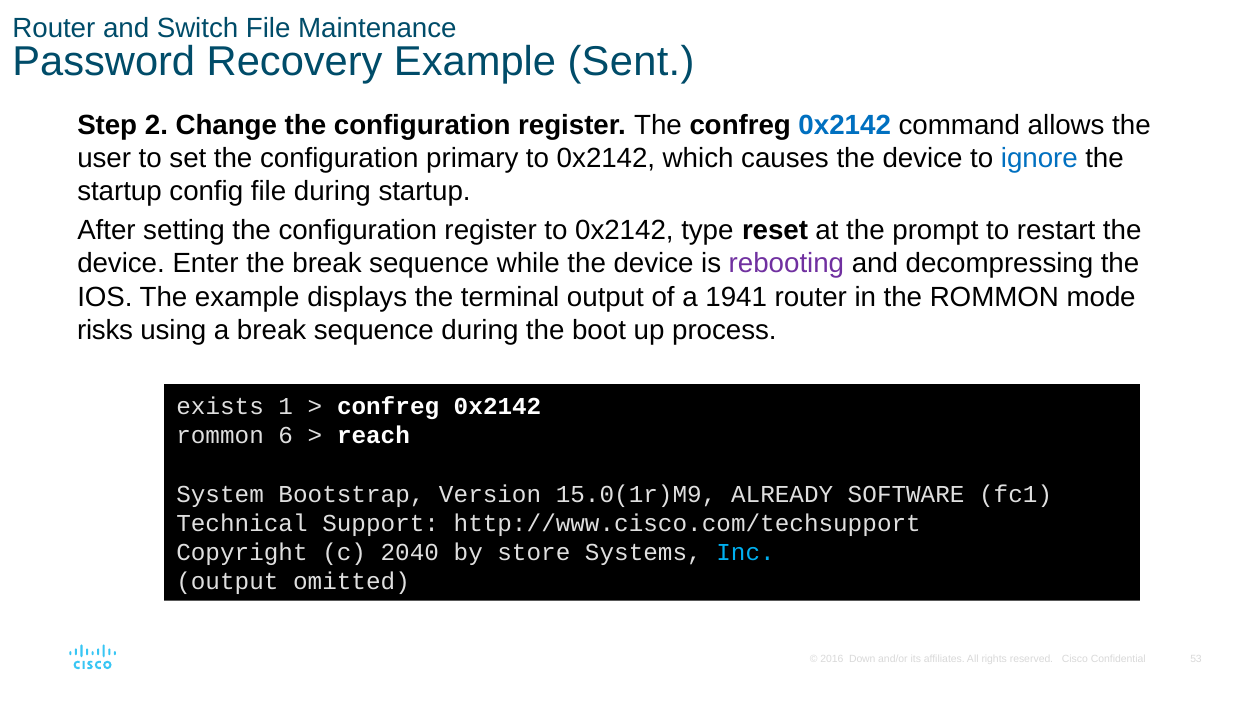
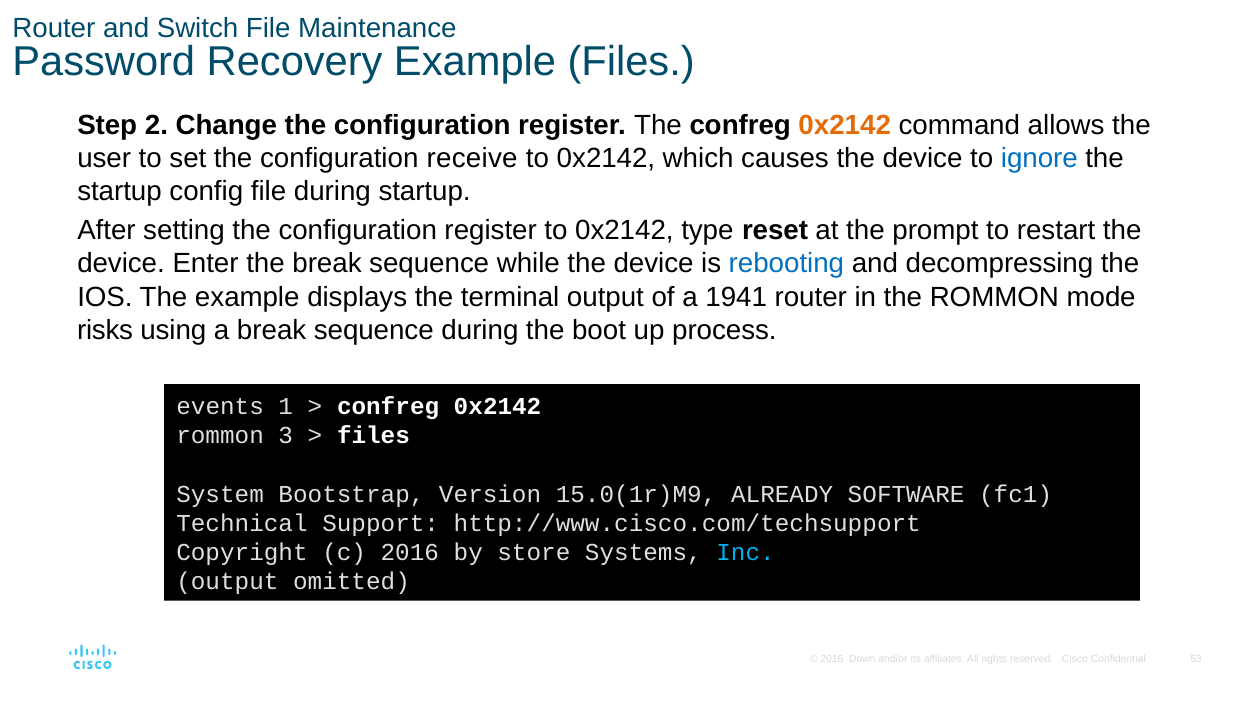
Example Sent: Sent -> Files (631, 61)
0x2142 colour: blue -> orange (845, 125)
primary: primary -> receive (472, 158)
rebooting colour: purple -> blue (786, 264)
exists: exists -> events (220, 406)
6: 6 -> 3 (286, 436)
reach: reach -> files (373, 436)
c 2040: 2040 -> 2016 (410, 552)
